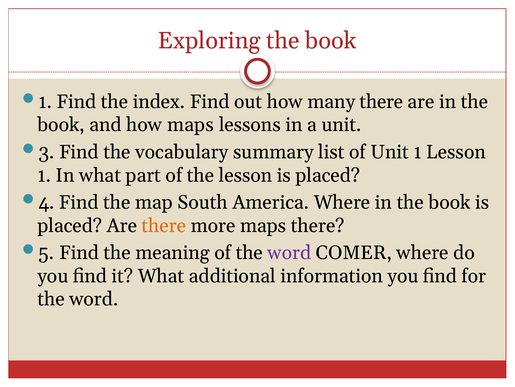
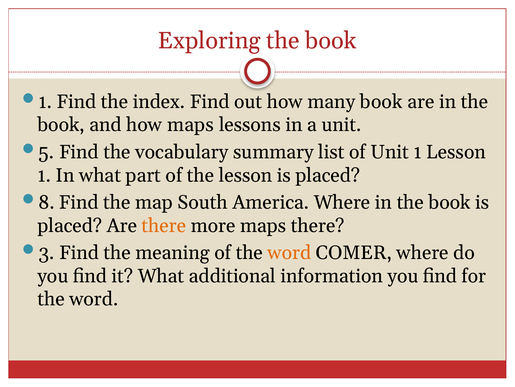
many there: there -> book (381, 101)
3: 3 -> 5 (46, 152)
4: 4 -> 8 (46, 202)
5: 5 -> 3 (46, 252)
word colour: purple -> orange (289, 252)
